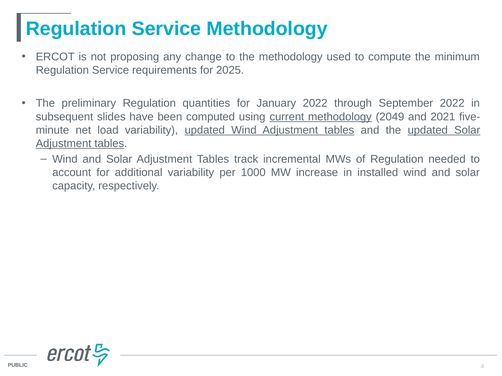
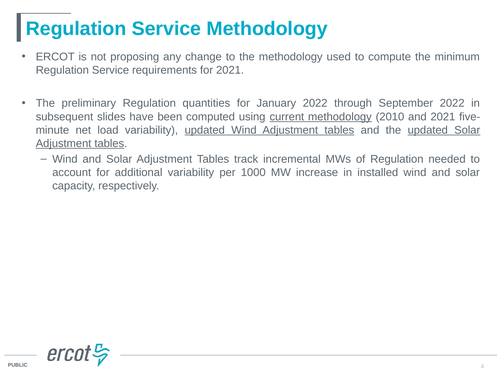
for 2025: 2025 -> 2021 (230, 70)
2049: 2049 -> 2010 (390, 117)
